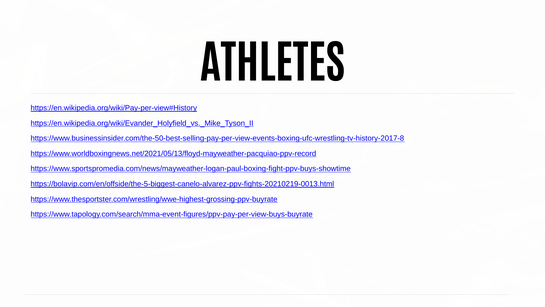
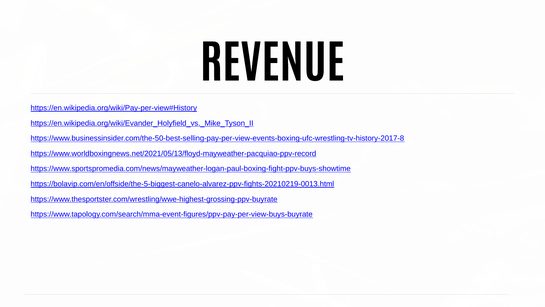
ATHLETES: ATHLETES -> REVENUE (272, 65)
